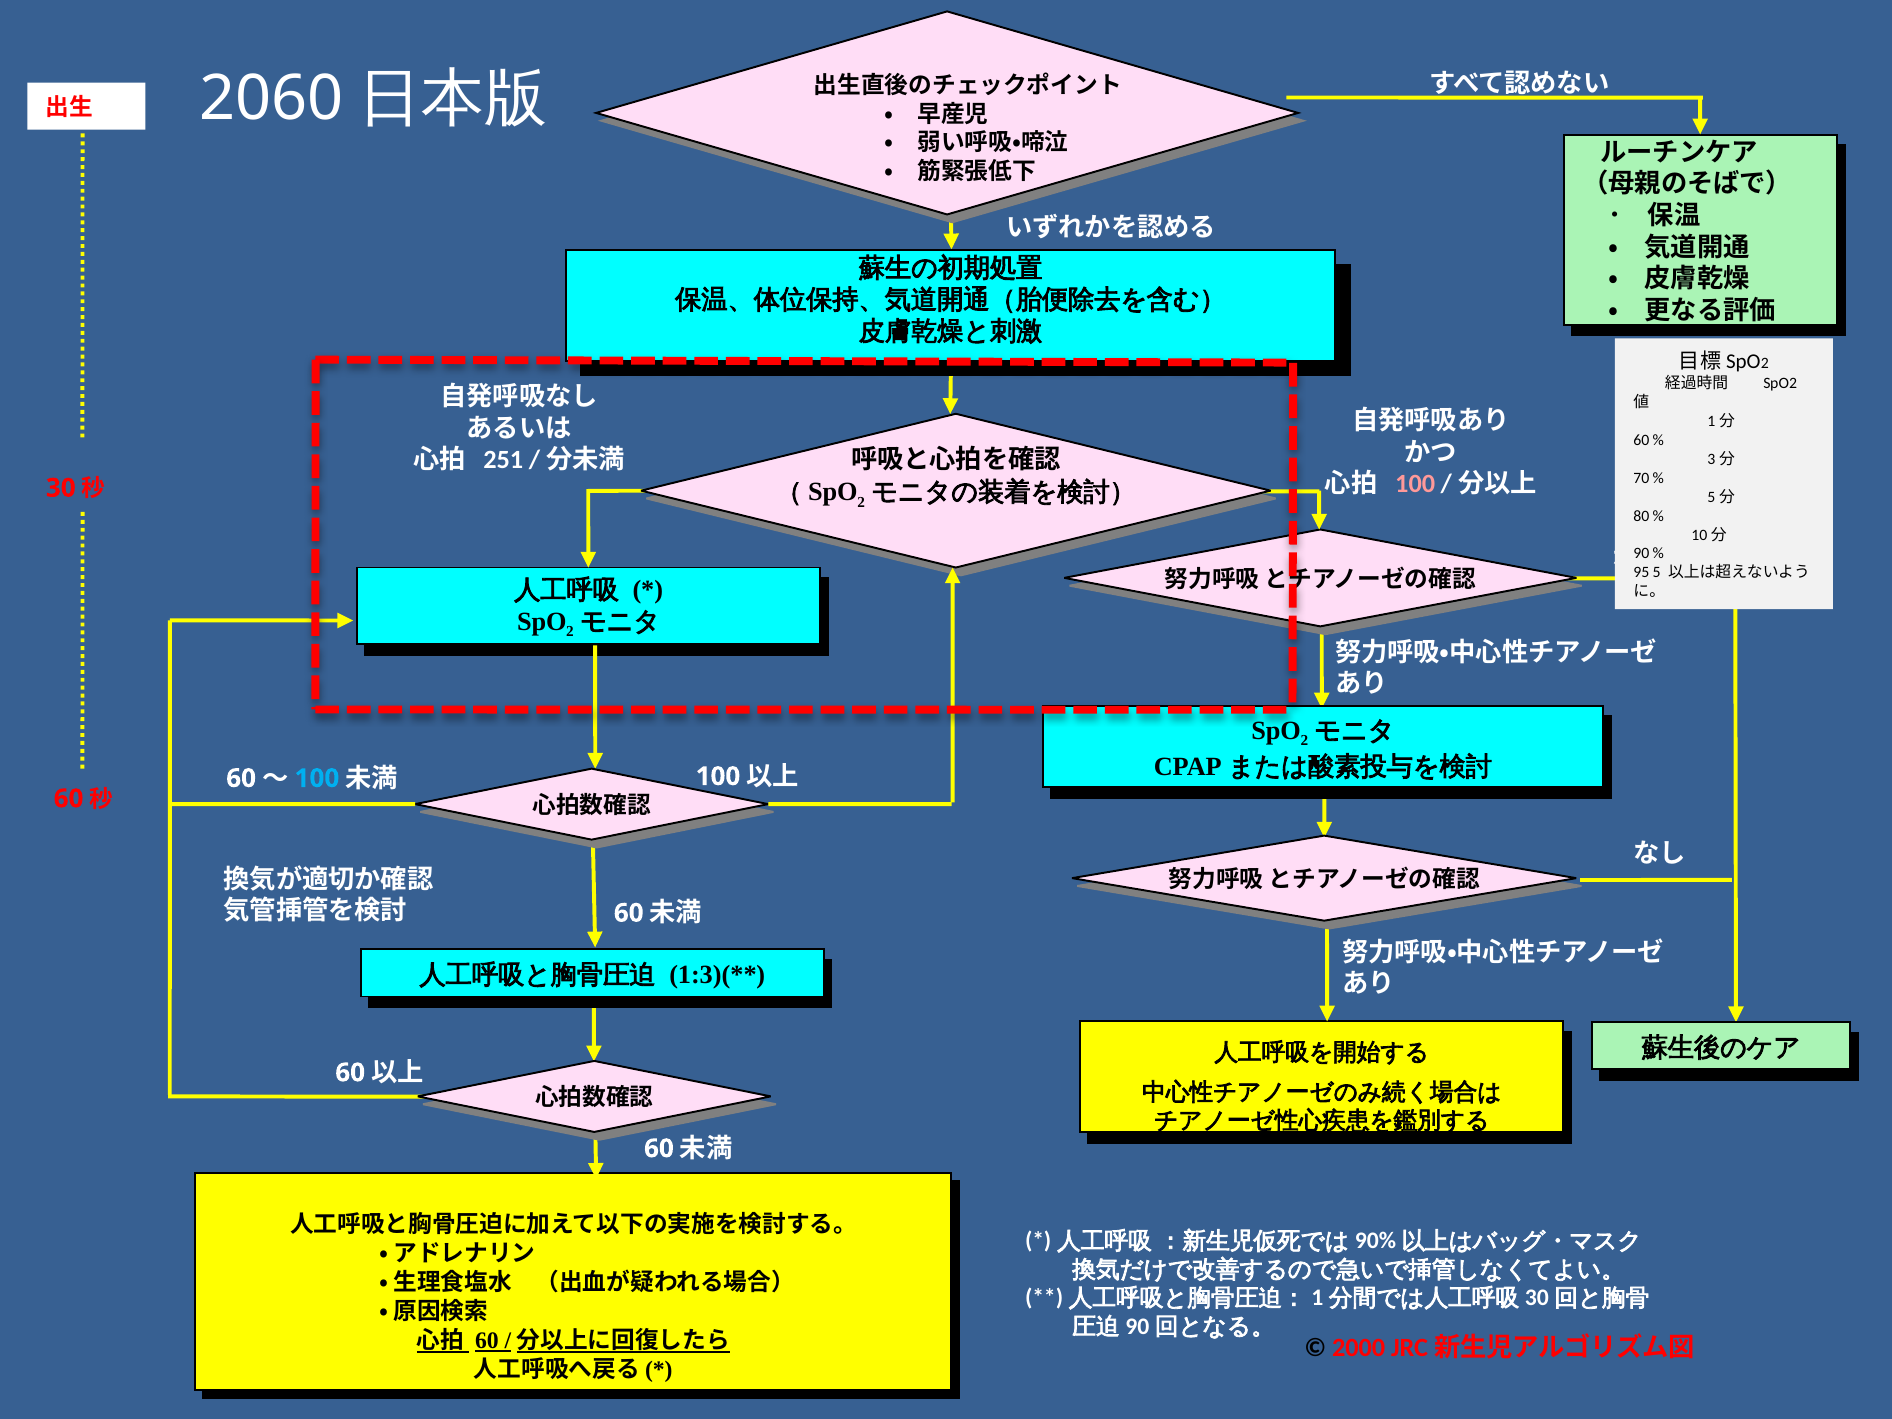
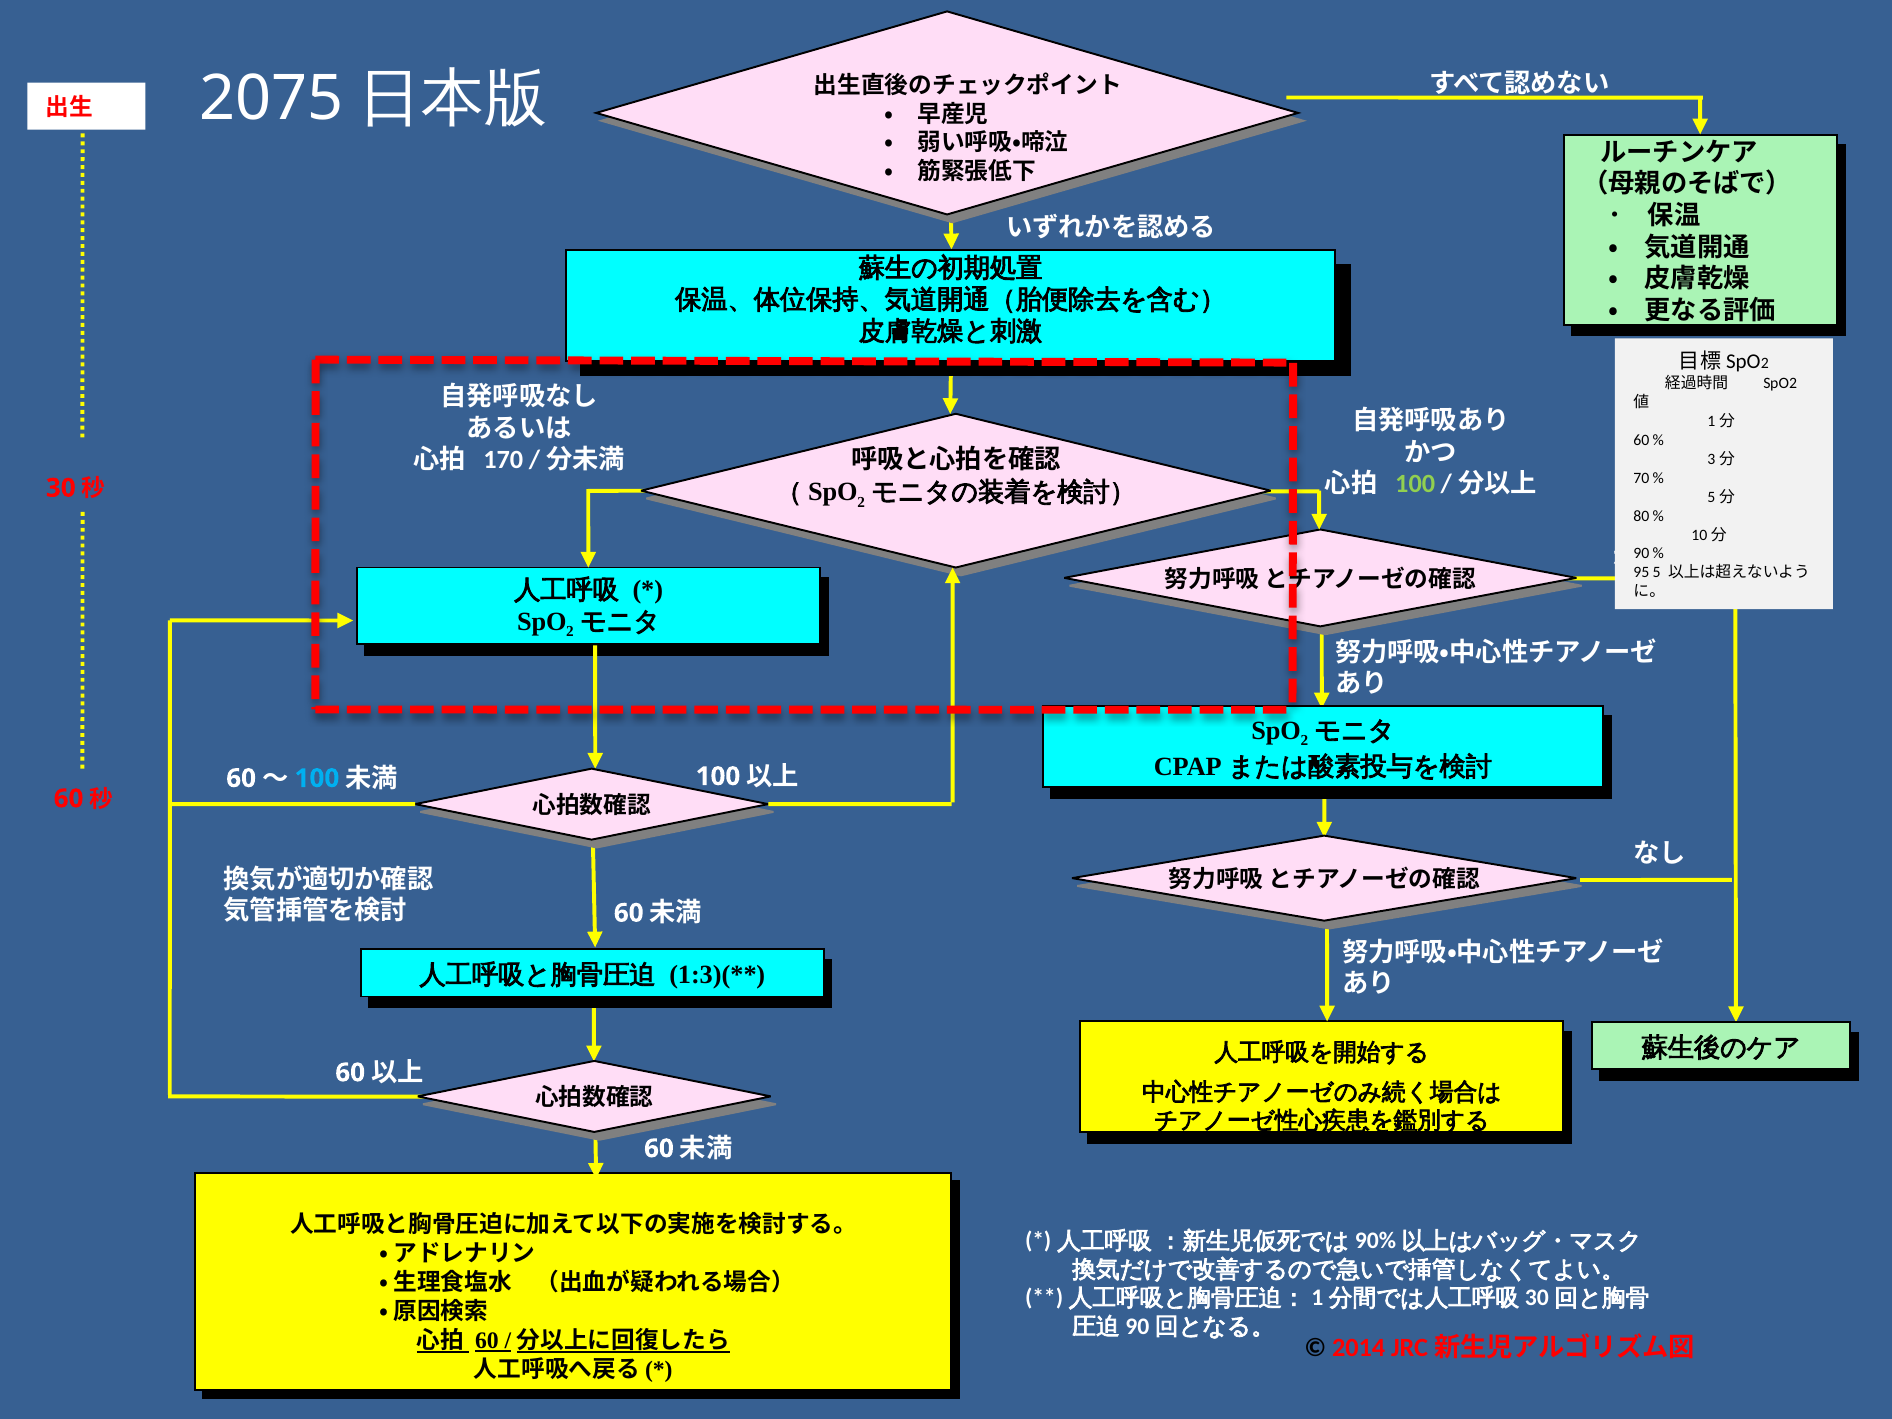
2060: 2060 -> 2075 (271, 99)
251: 251 -> 170 (503, 460)
100 colour: pink -> light green (1415, 484)
2000: 2000 -> 2014 (1359, 1348)
